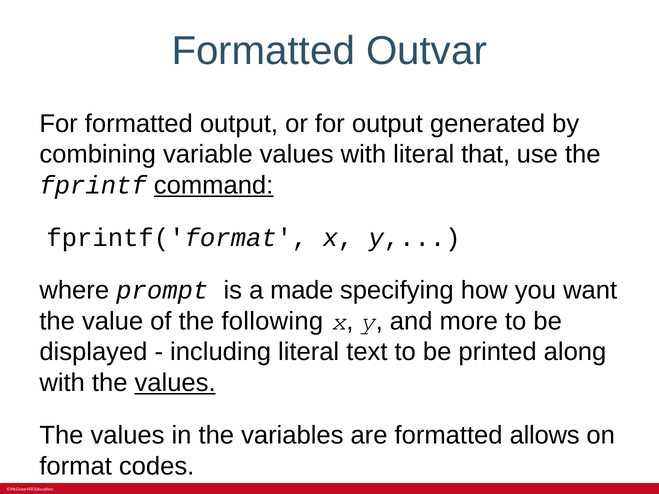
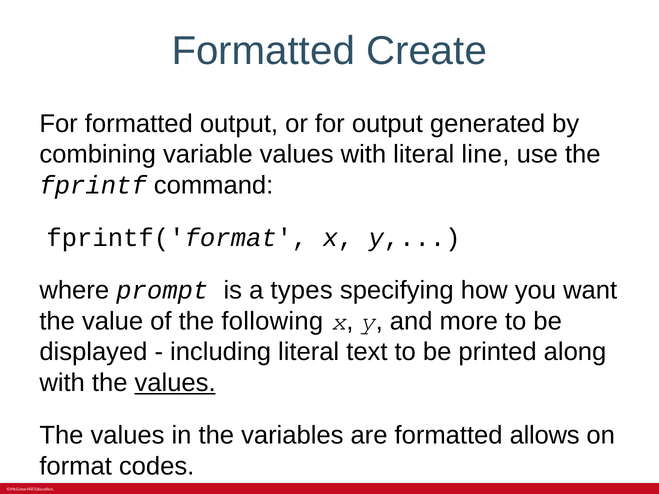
Outvar: Outvar -> Create (427, 51)
that: that -> line (485, 154)
command underline: present -> none (214, 185)
made: made -> types (302, 291)
